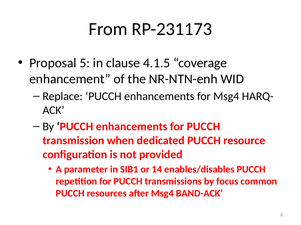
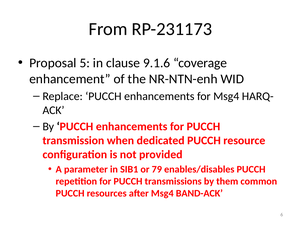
4.1.5: 4.1.5 -> 9.1.6 (157, 63)
14: 14 -> 79 (157, 170)
focus: focus -> them (227, 182)
